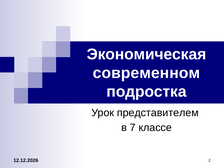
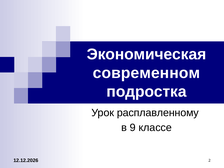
представителем: представителем -> расплавленному (158, 113)
7: 7 -> 9 (133, 128)
